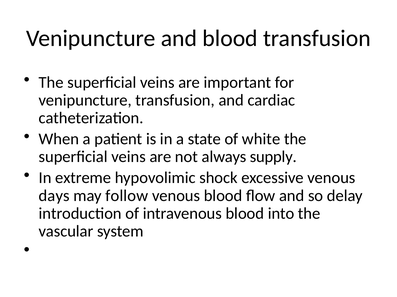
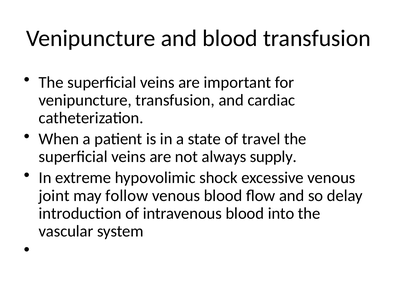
white: white -> travel (261, 139)
days: days -> joint (54, 196)
